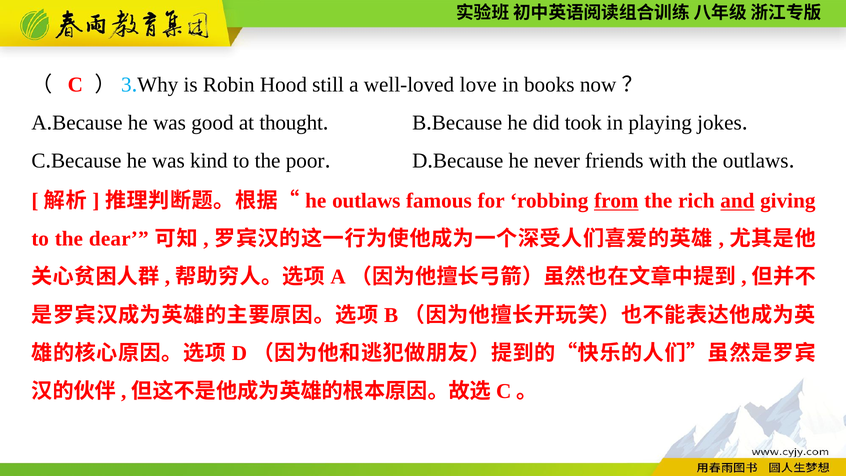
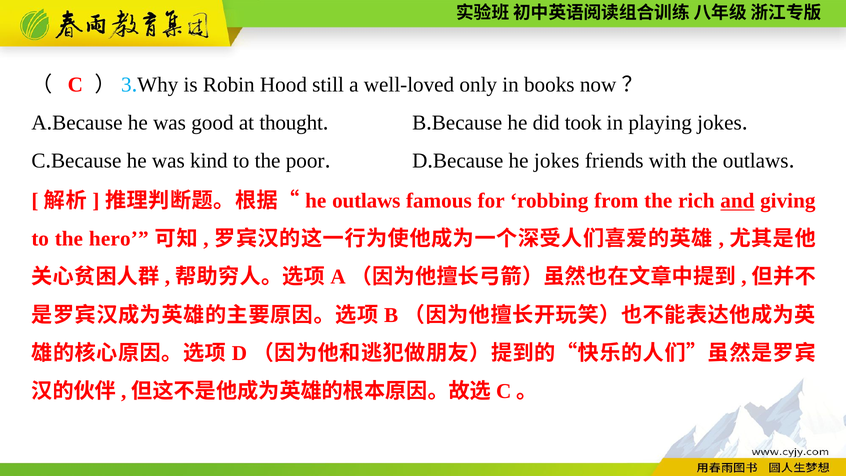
love: love -> only (478, 85)
he never: never -> jokes (557, 161)
from underline: present -> none (616, 201)
dear: dear -> hero (119, 239)
